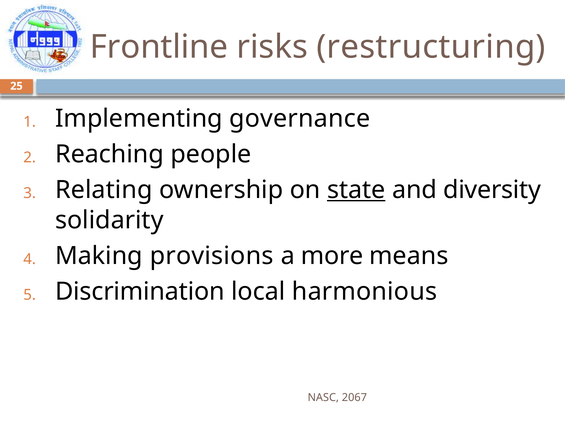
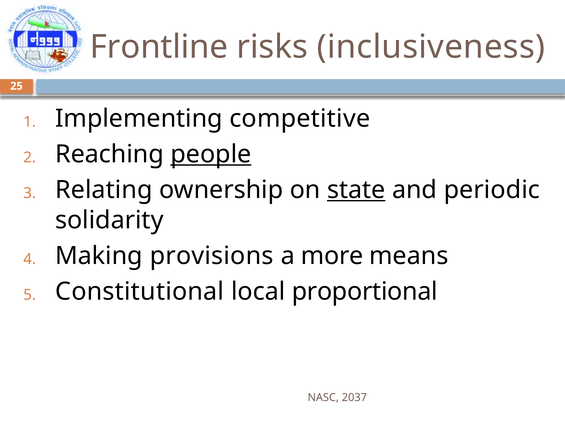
restructuring: restructuring -> inclusiveness (431, 47)
governance: governance -> competitive (300, 119)
people underline: none -> present (211, 154)
diversity: diversity -> periodic (492, 190)
Discrimination: Discrimination -> Constitutional (140, 291)
harmonious: harmonious -> proportional (365, 291)
2067: 2067 -> 2037 (354, 397)
